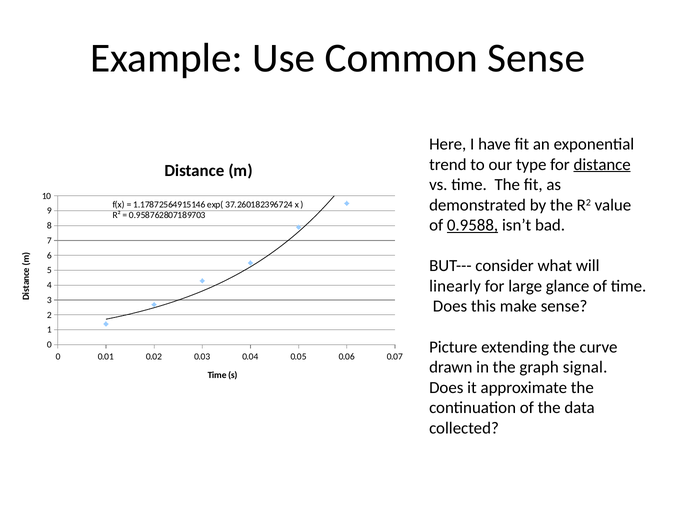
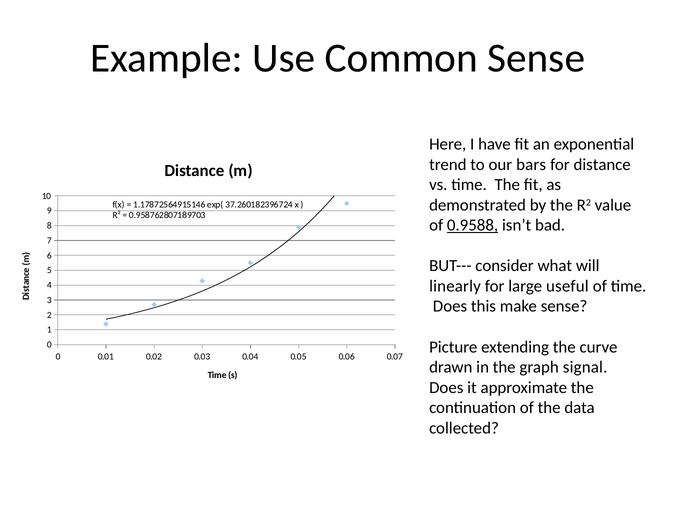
type: type -> bars (531, 164)
distance underline: present -> none (602, 164)
glance: glance -> useful (567, 286)
